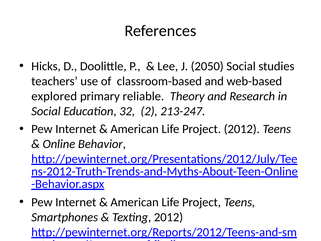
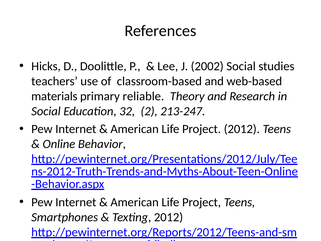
2050: 2050 -> 2002 (207, 66)
explored: explored -> materials (54, 96)
